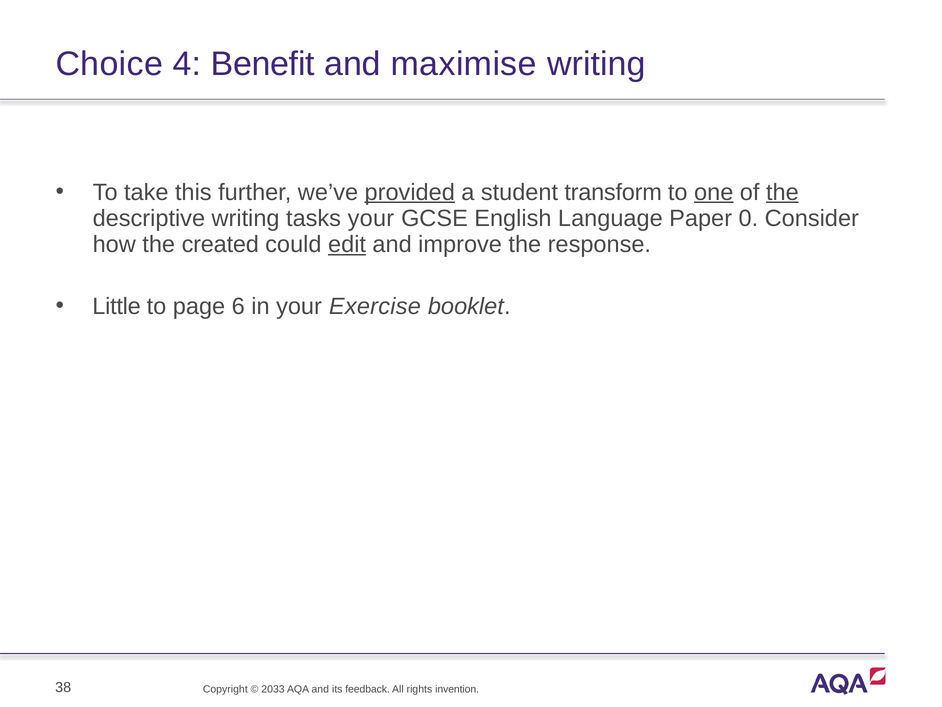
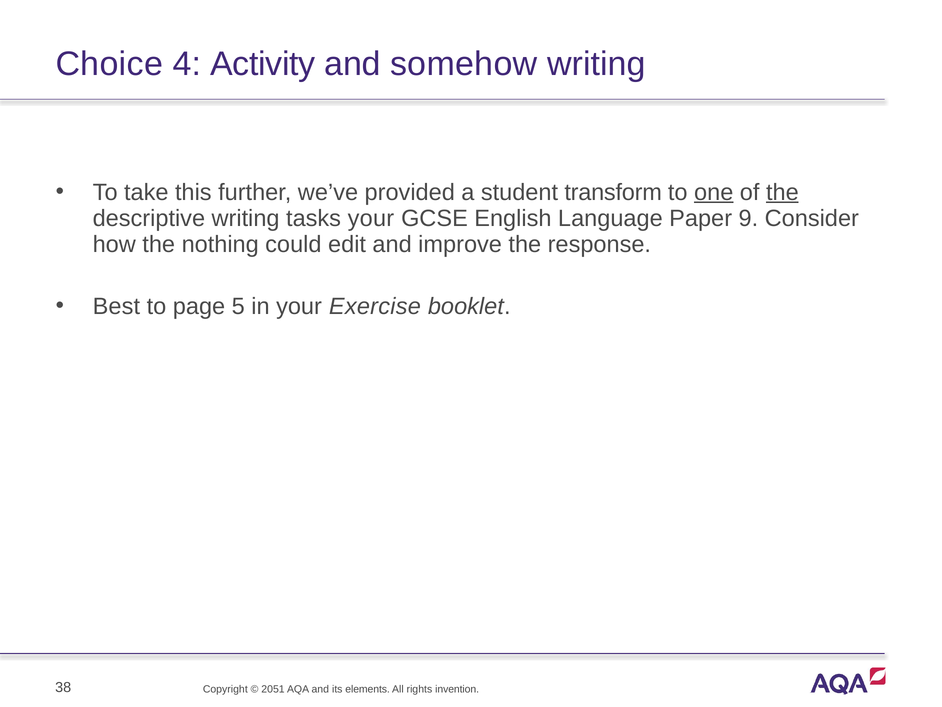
Benefit: Benefit -> Activity (263, 64)
maximise: maximise -> somehow (464, 64)
provided underline: present -> none (410, 192)
0: 0 -> 9 (748, 218)
created: created -> nothing (220, 244)
edit underline: present -> none (347, 244)
Little: Little -> Best (116, 306)
6: 6 -> 5 (238, 306)
2033: 2033 -> 2051 (273, 689)
feedback: feedback -> elements (368, 689)
